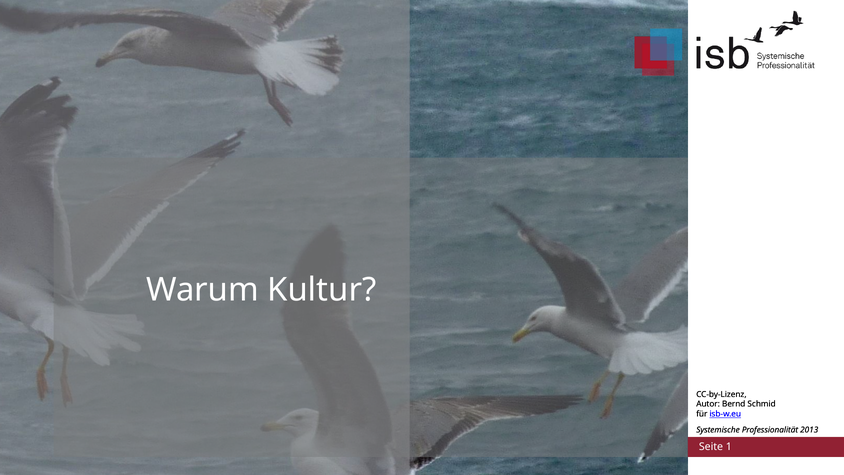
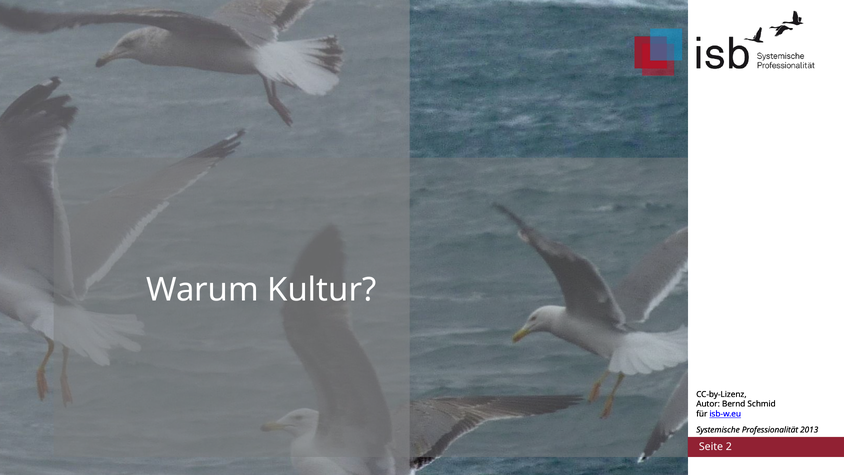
1: 1 -> 2 (729, 447)
